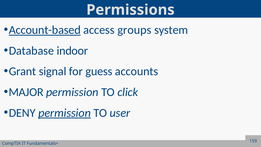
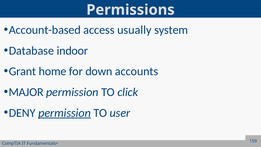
Account-based underline: present -> none (45, 30)
groups: groups -> usually (134, 30)
signal: signal -> home (53, 71)
guess: guess -> down (99, 71)
